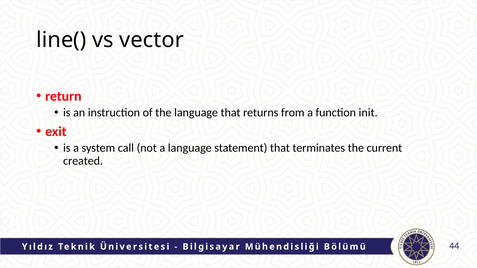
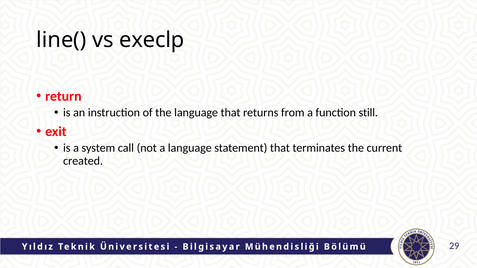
vector: vector -> execlp (152, 40)
init: init -> still (368, 113)
44: 44 -> 29 (454, 246)
